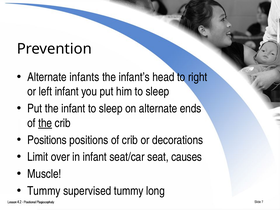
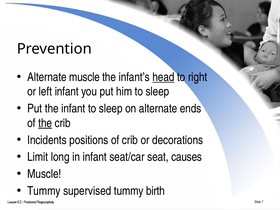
Alternate infants: infants -> muscle (84, 77)
head underline: none -> present (163, 77)
Positions: Positions -> Incidents (47, 140)
over: over -> long (60, 157)
long: long -> birth (156, 191)
